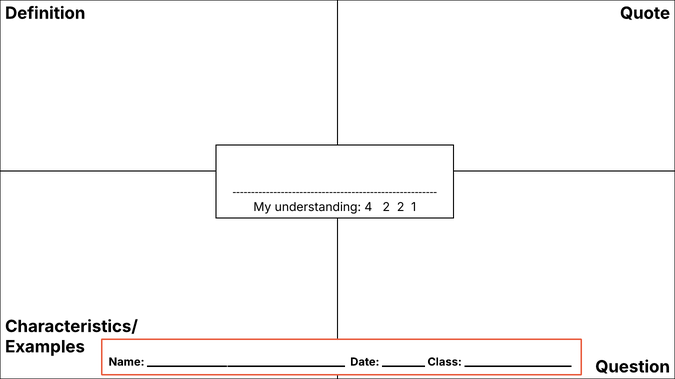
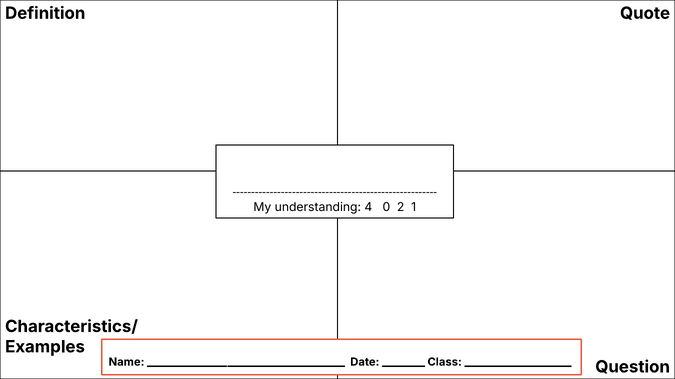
4 2: 2 -> 0 (386, 207)
